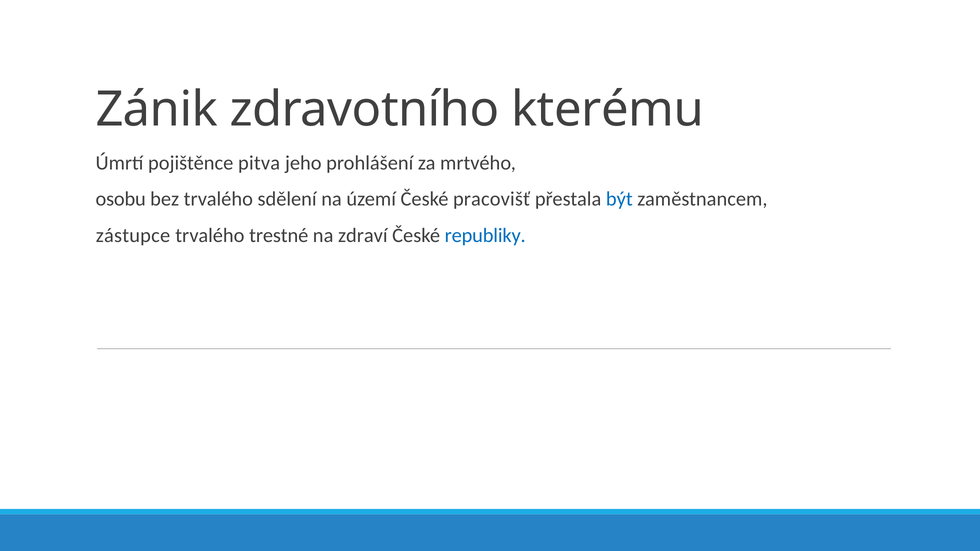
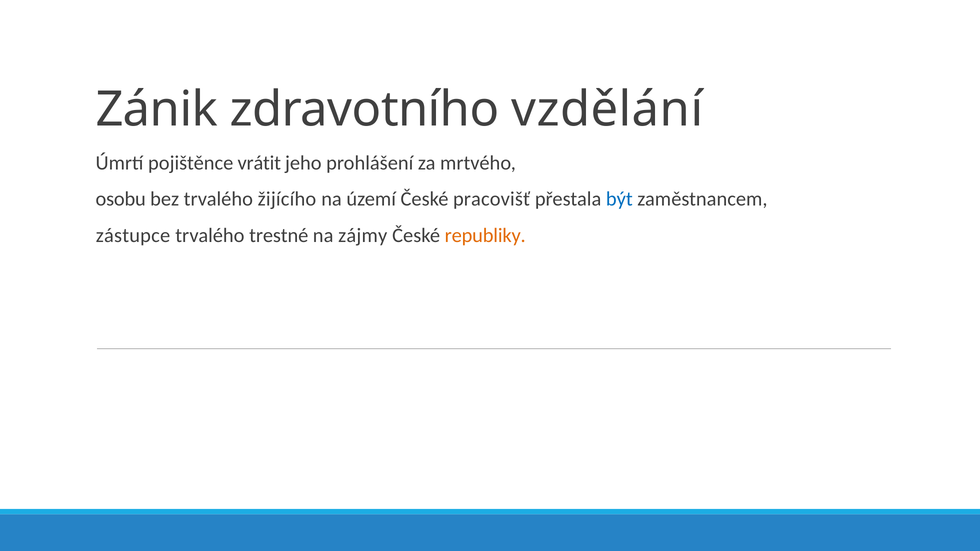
kterému: kterému -> vzdělání (607, 110)
pitva: pitva -> vrátit (259, 163)
sdělení: sdělení -> žijícího (287, 199)
zdraví: zdraví -> zájmy (363, 236)
republiky colour: blue -> orange (485, 236)
